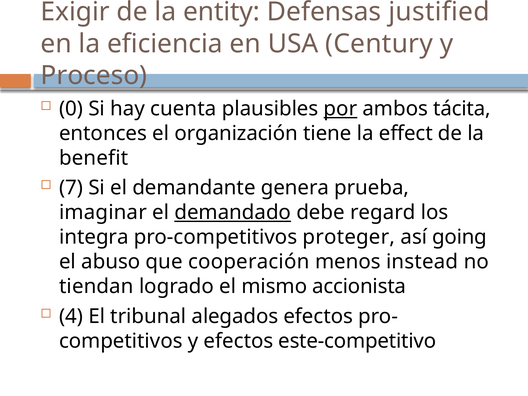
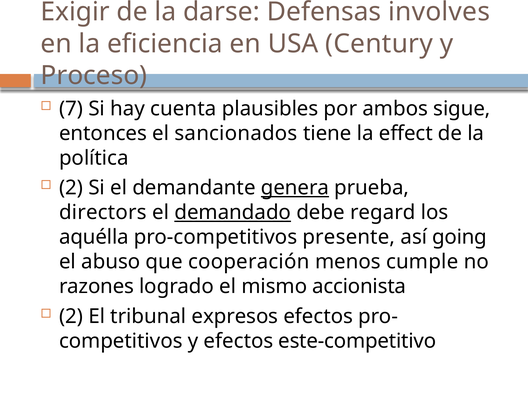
entity: entity -> darse (221, 12)
justified: justified -> involves (439, 12)
0: 0 -> 7 (71, 109)
por underline: present -> none (340, 109)
tácita: tácita -> sigue (462, 109)
organización: organización -> sancionados (236, 133)
benefit: benefit -> política (94, 158)
7: 7 -> 2 (71, 188)
genera underline: none -> present (295, 188)
imaginar: imaginar -> directors (103, 213)
integra: integra -> aquélla (94, 237)
proteger: proteger -> presente (349, 237)
instead: instead -> cumple (422, 262)
tiendan: tiendan -> razones (97, 286)
4: 4 -> 2 (71, 316)
alegados: alegados -> expresos (235, 316)
